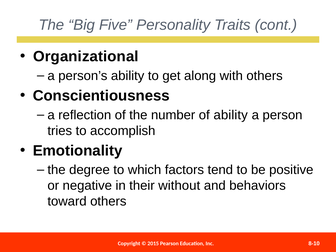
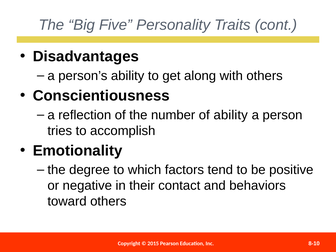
Organizational: Organizational -> Disadvantages (86, 56)
without: without -> contact (179, 186)
